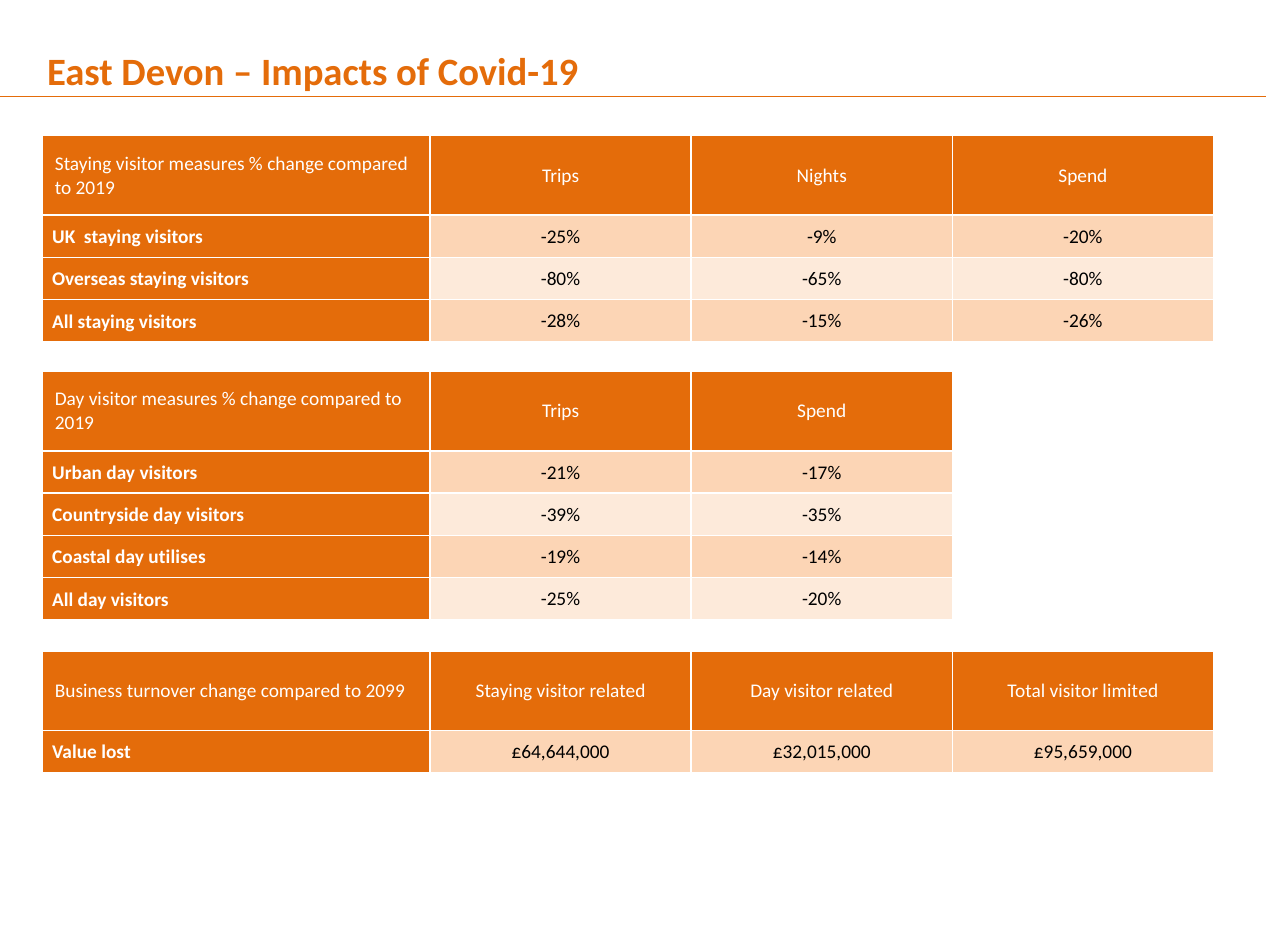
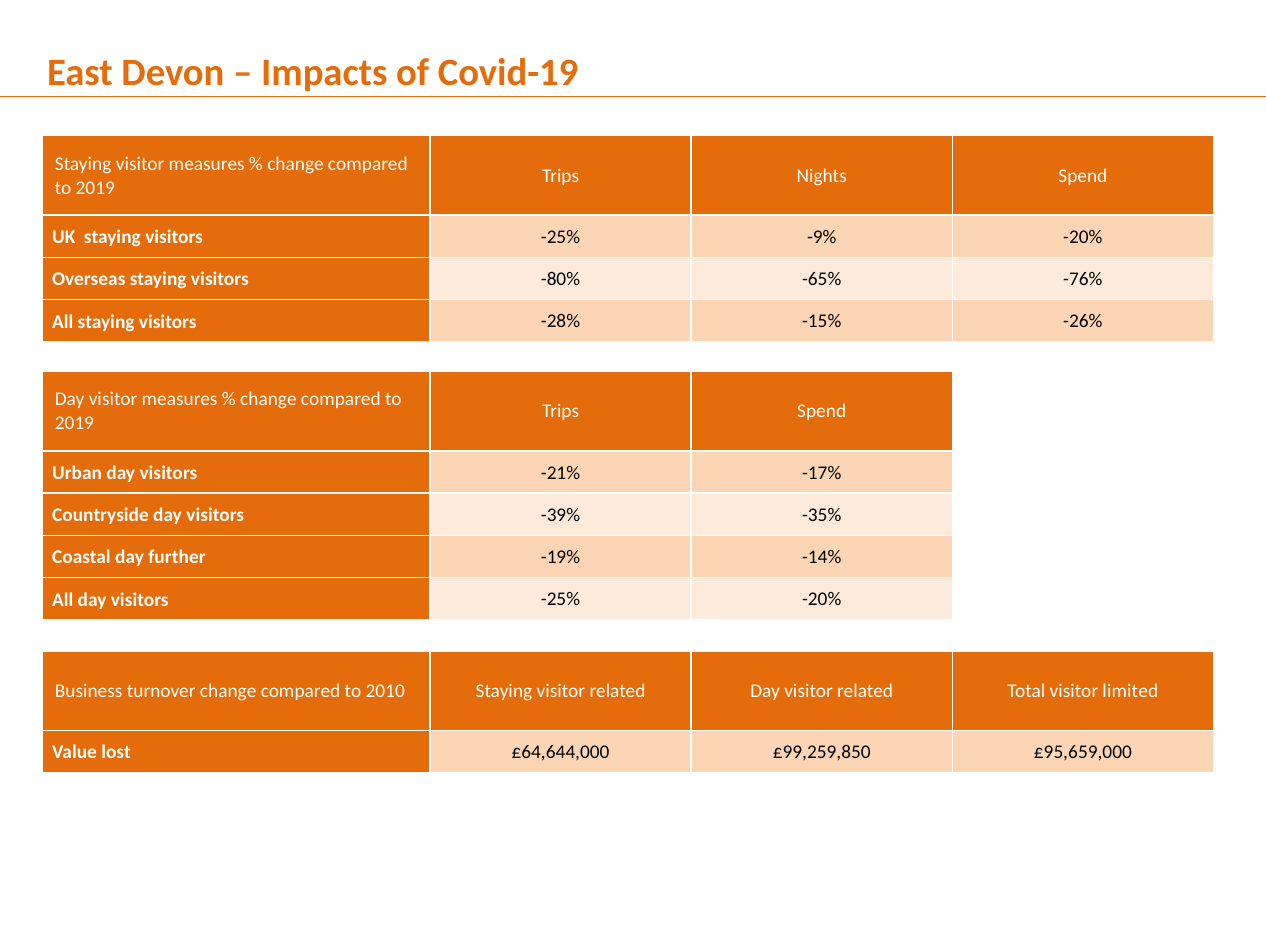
-65% -80%: -80% -> -76% (1083, 280)
utilises: utilises -> further (177, 558)
2099: 2099 -> 2010 (385, 691)
£32,015,000: £32,015,000 -> £99,259,850 (822, 753)
